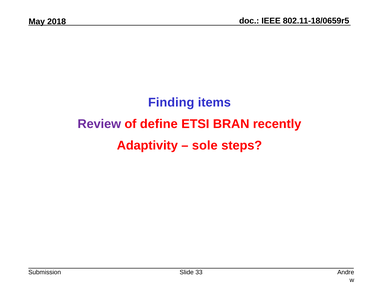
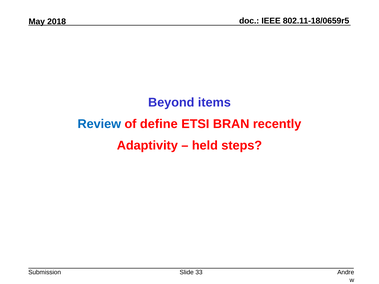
Finding: Finding -> Beyond (171, 103)
Review colour: purple -> blue (99, 124)
sole: sole -> held (205, 146)
